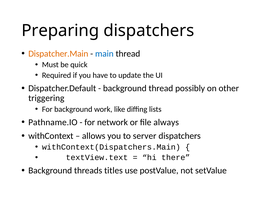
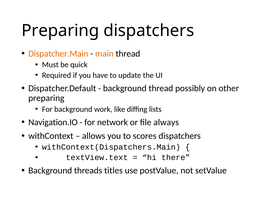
main colour: blue -> orange (104, 54)
triggering: triggering -> preparing (46, 98)
Pathname.IO: Pathname.IO -> Navigation.IO (53, 122)
server: server -> scores (145, 136)
